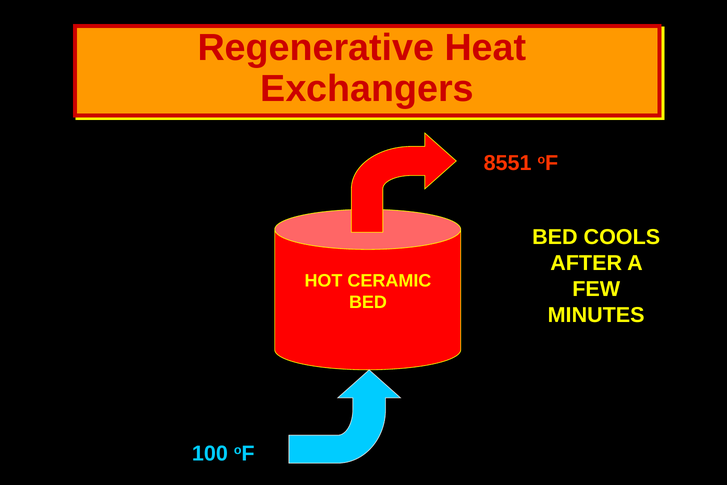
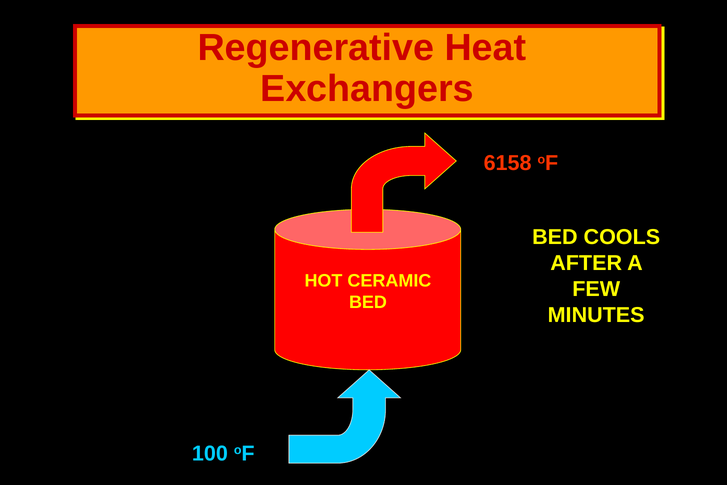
8551: 8551 -> 6158 (508, 163)
